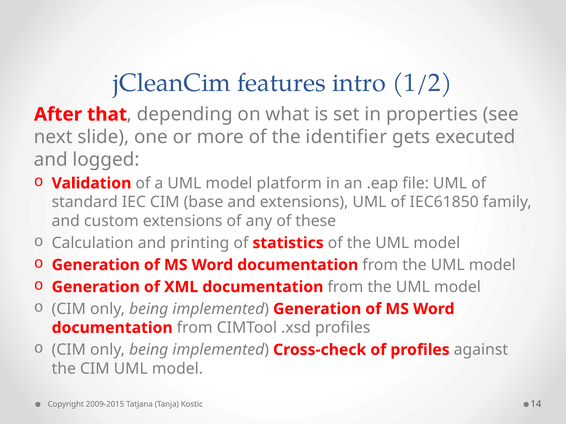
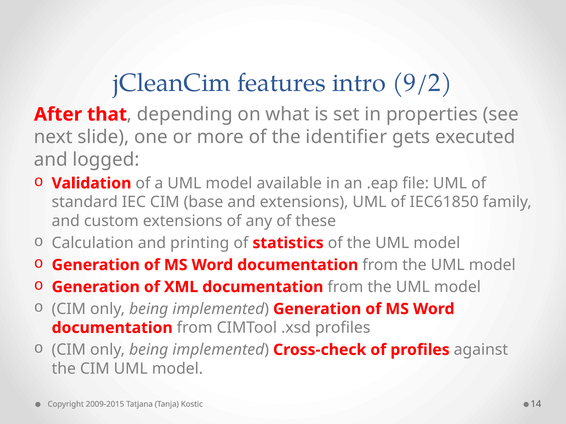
1/2: 1/2 -> 9/2 (422, 83)
platform: platform -> available (289, 183)
